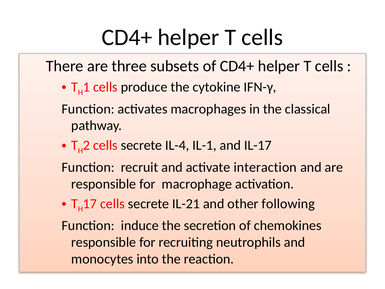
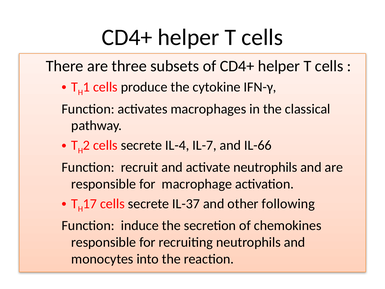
IL-1: IL-1 -> IL-7 (205, 145)
IL-17: IL-17 -> IL-66 (258, 145)
activate interaction: interaction -> neutrophils (265, 167)
IL-21: IL-21 -> IL-37 (186, 203)
